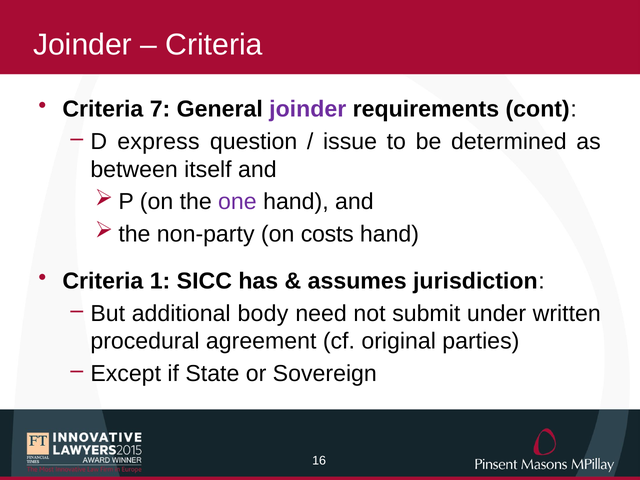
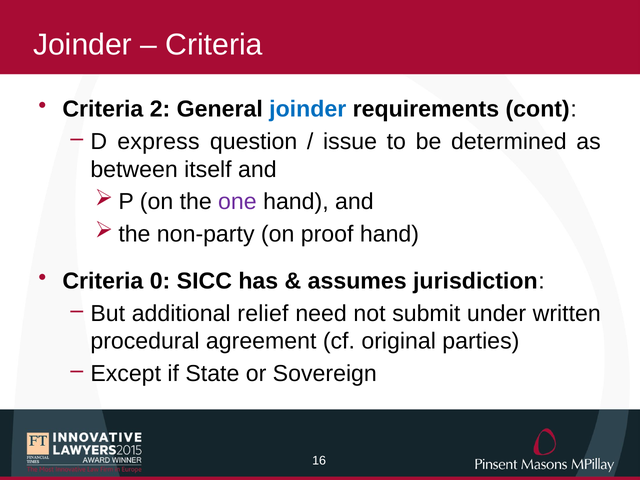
7: 7 -> 2 (160, 109)
joinder colour: purple -> blue (308, 109)
costs: costs -> proof (327, 234)
1: 1 -> 0 (160, 281)
body: body -> relief (263, 314)
